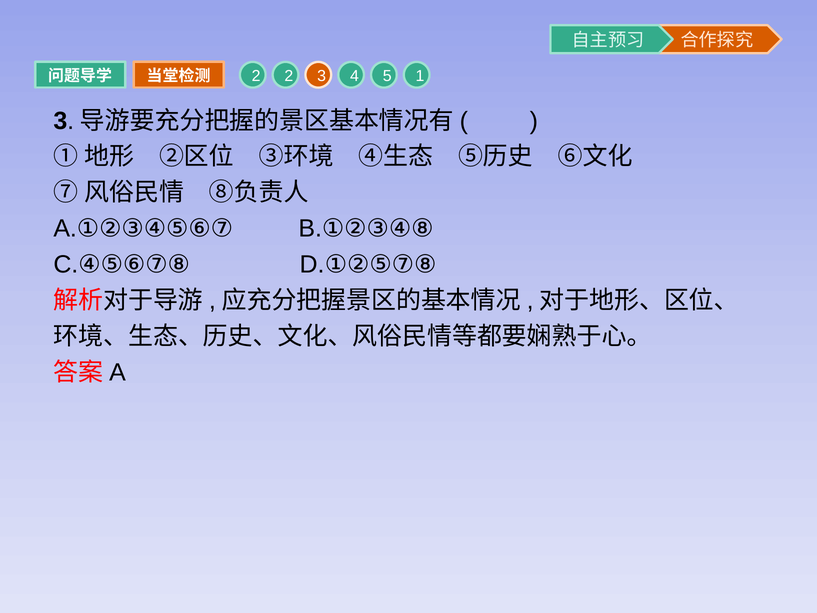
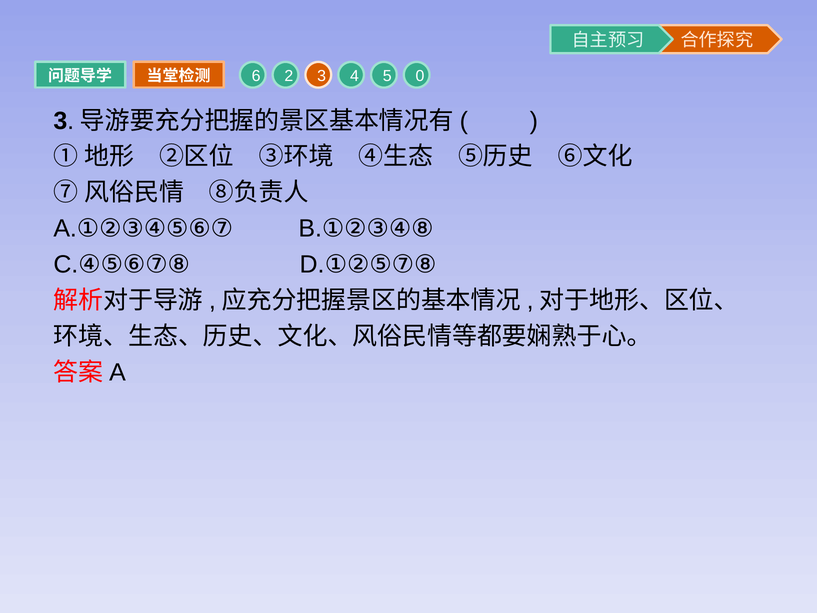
2: 2 -> 6 (256, 76)
1: 1 -> 0 (420, 76)
